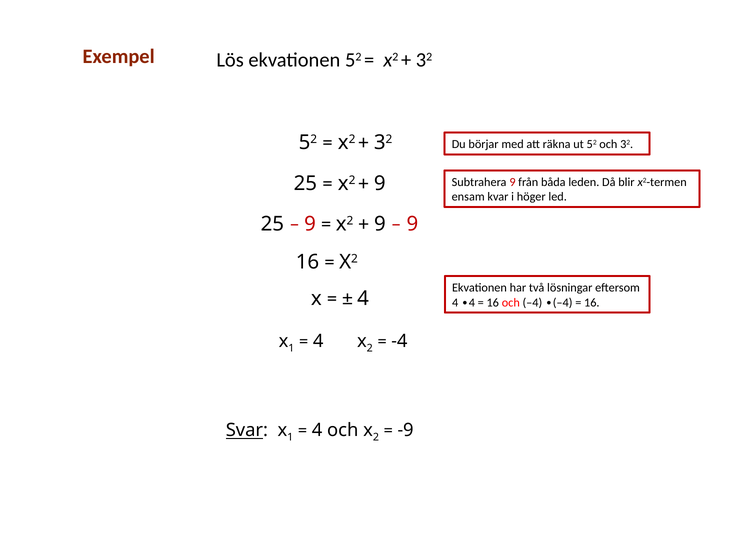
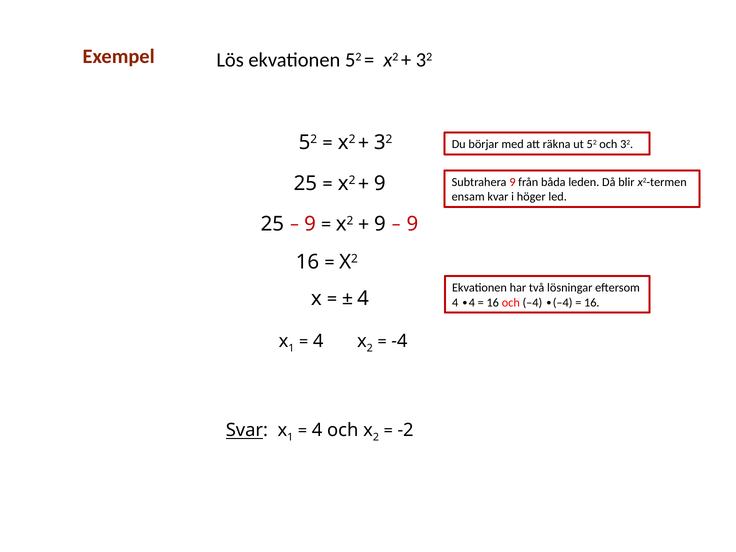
9: 9 -> 2 (408, 430)
